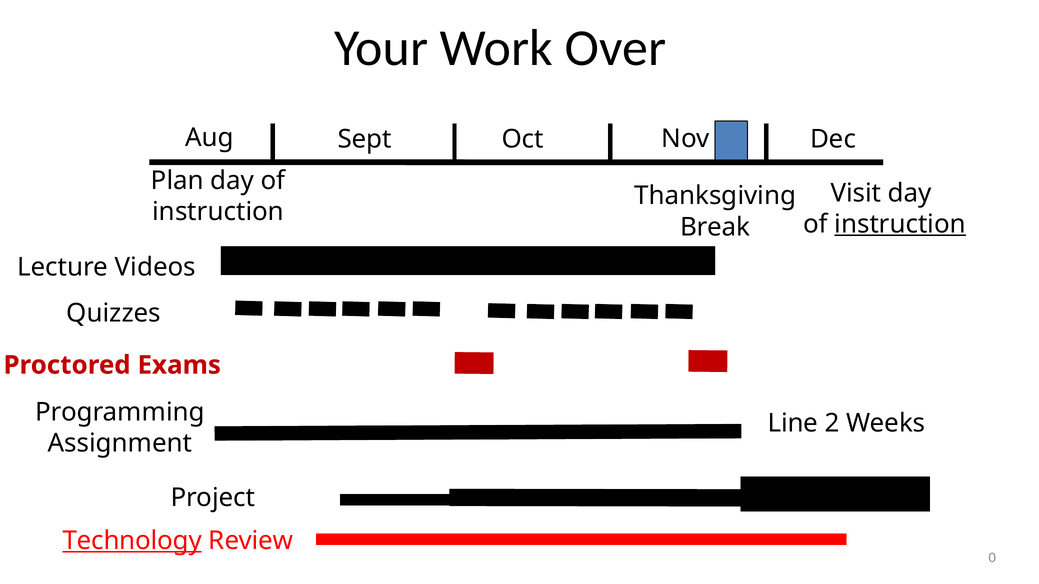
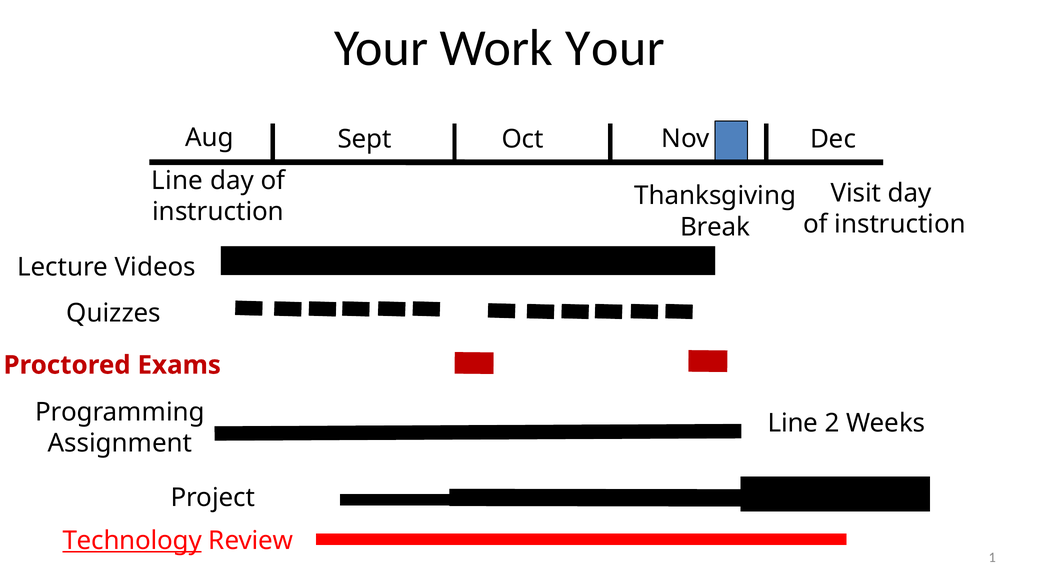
Work Over: Over -> Your (615, 48)
Plan: Plan -> Line (177, 181)
instruction underline: present -> none (900, 224)
0: 0 -> 1 (992, 558)
